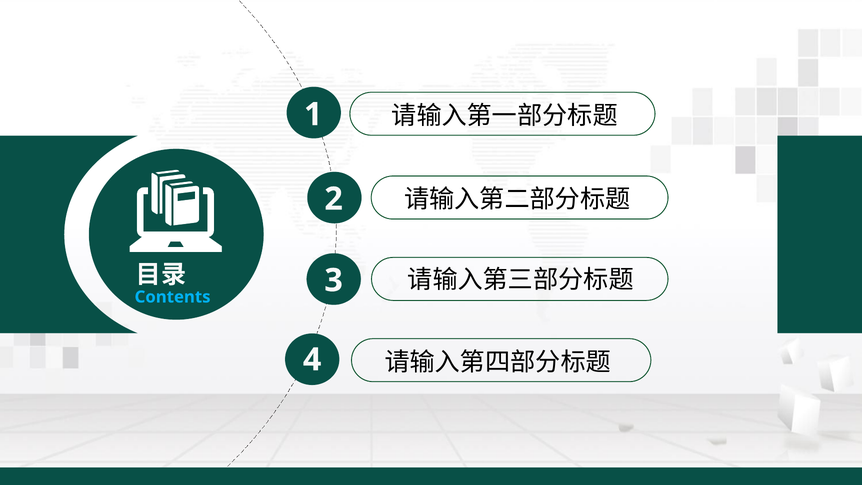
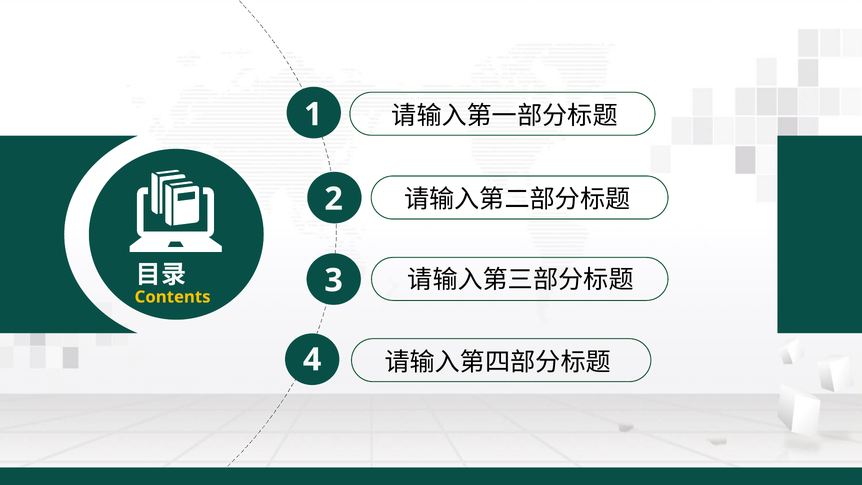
Contents colour: light blue -> yellow (173, 297)
